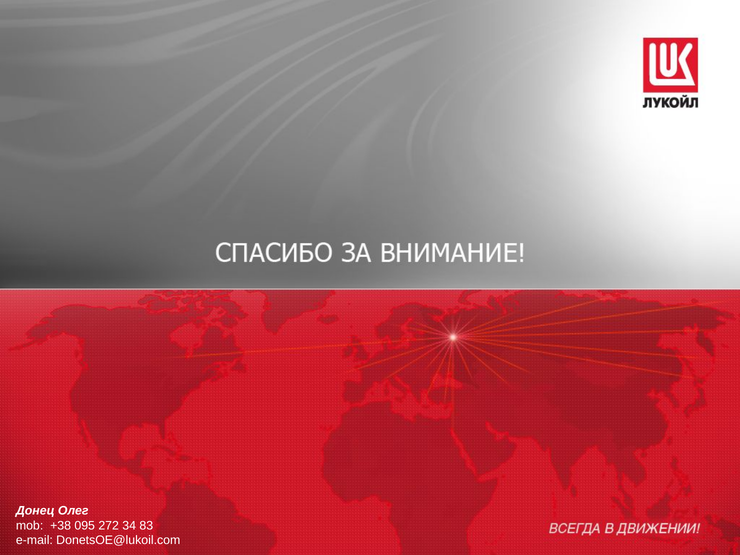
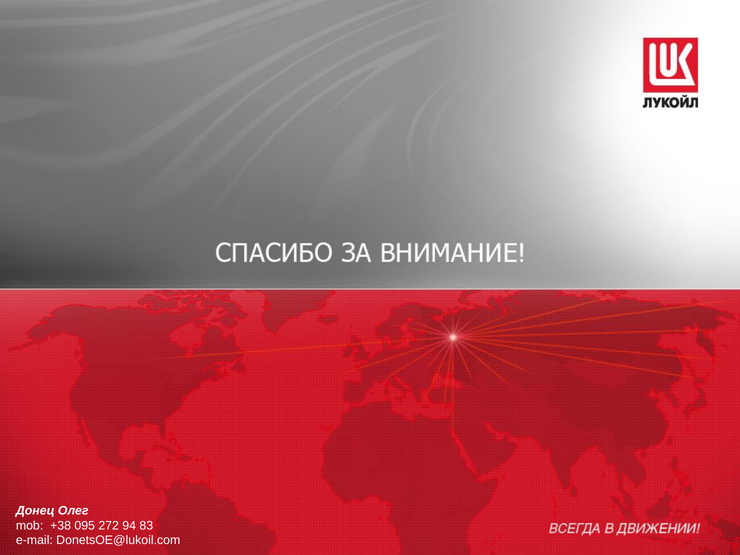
34: 34 -> 94 (129, 526)
